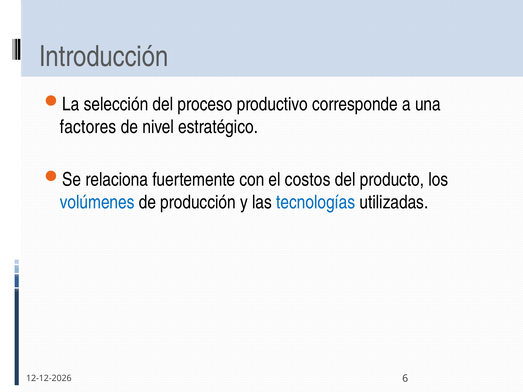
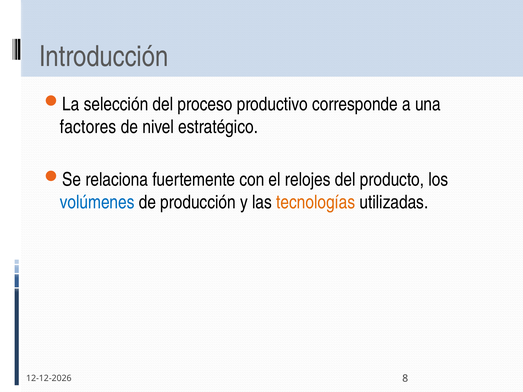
costos: costos -> relojes (308, 180)
tecnologías colour: blue -> orange (316, 202)
6: 6 -> 8 (405, 379)
